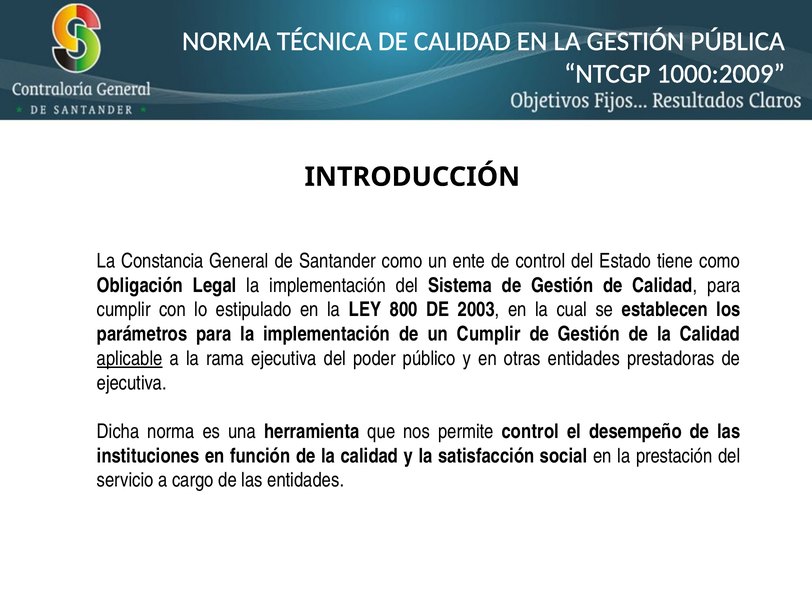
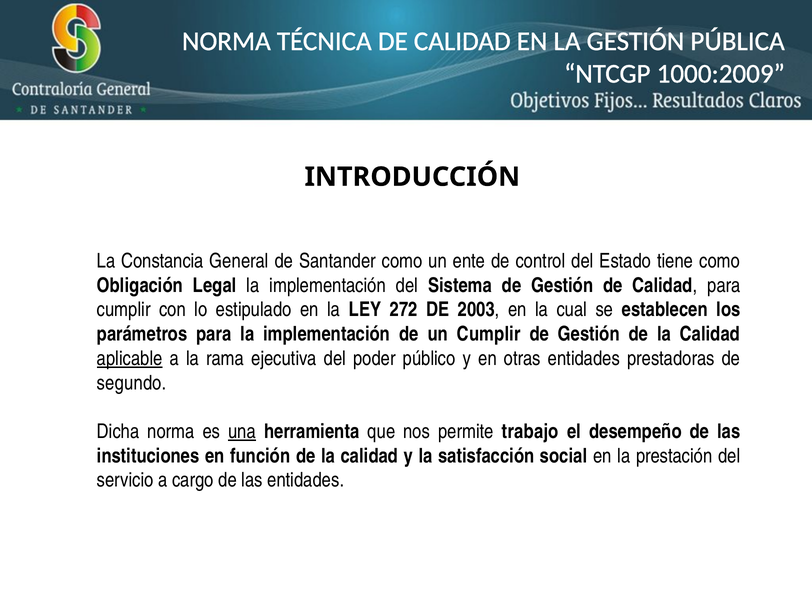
800: 800 -> 272 (404, 310)
ejecutiva: ejecutiva -> segundo (132, 383)
una underline: none -> present (242, 432)
permite control: control -> trabajo (530, 432)
